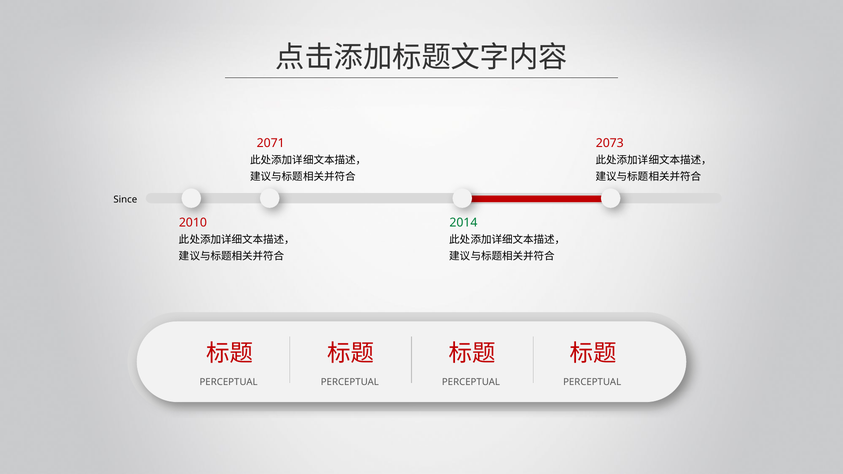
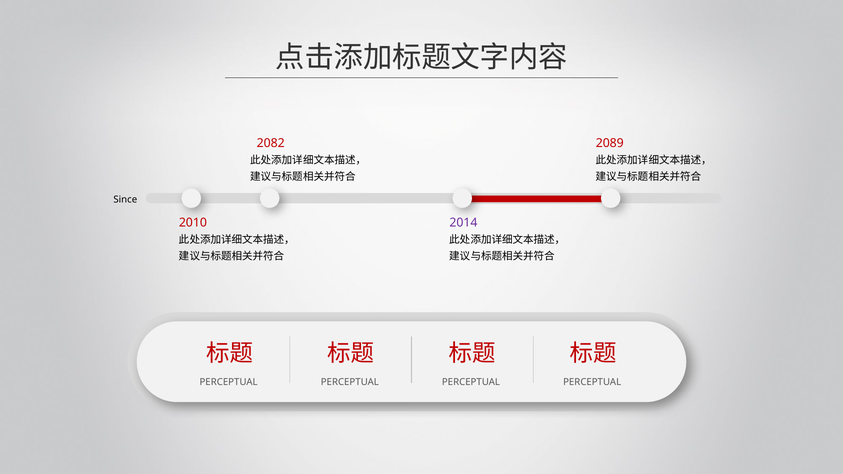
2071: 2071 -> 2082 (271, 143)
2073: 2073 -> 2089 (610, 143)
2014 colour: green -> purple (463, 223)
